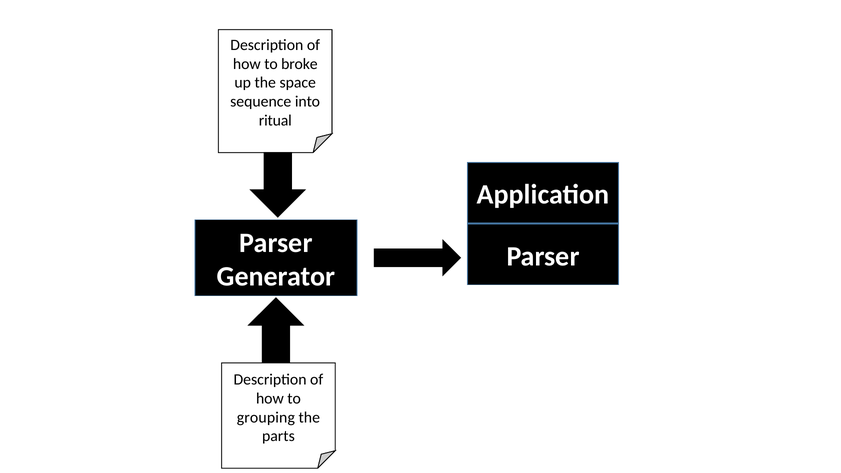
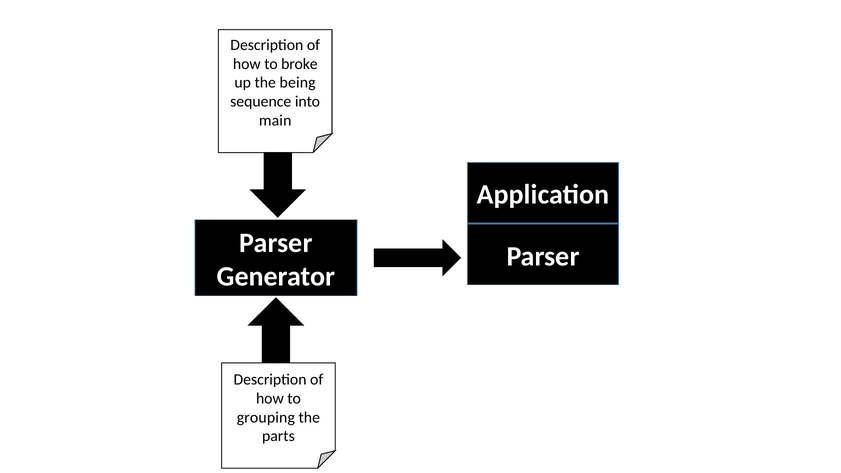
space: space -> being (298, 83)
ritual: ritual -> main (275, 121)
